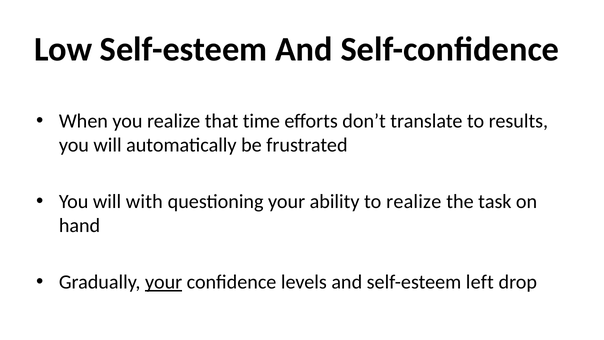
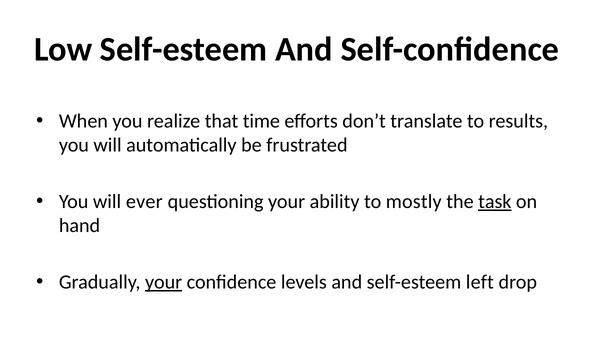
with: with -> ever (144, 201)
to realize: realize -> mostly (414, 201)
task underline: none -> present (495, 201)
